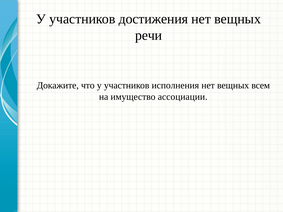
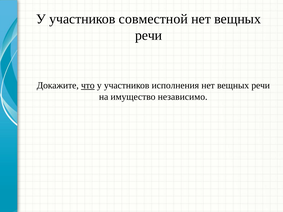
достижения: достижения -> совместной (153, 19)
что underline: none -> present (88, 86)
всем: всем -> речи (261, 86)
ассоциации: ассоциации -> независимо (183, 97)
